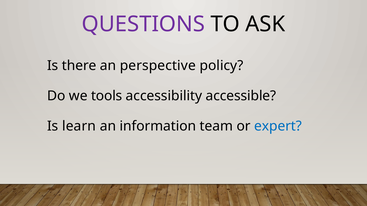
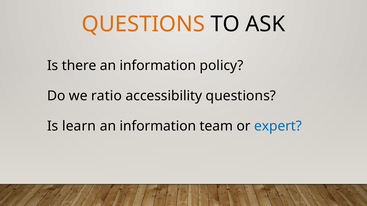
QUESTIONS colour: purple -> orange (143, 24)
there an perspective: perspective -> information (158, 66)
tools: tools -> ratio (107, 96)
accessibility accessible: accessible -> questions (241, 96)
